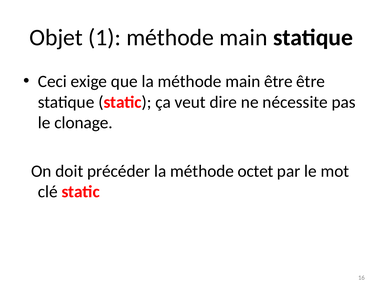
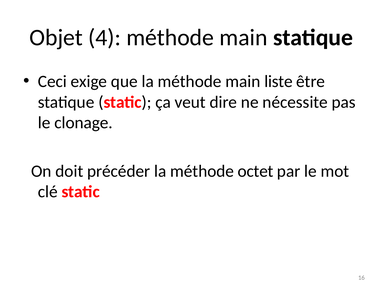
1: 1 -> 4 (105, 38)
main être: être -> liste (278, 81)
